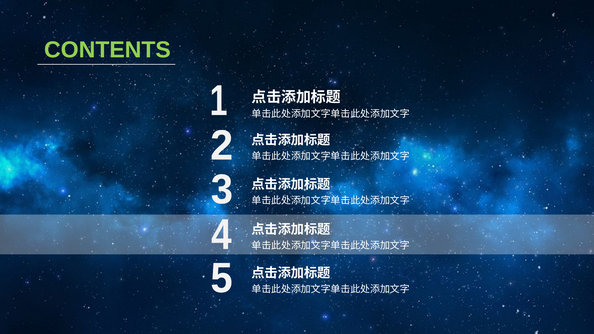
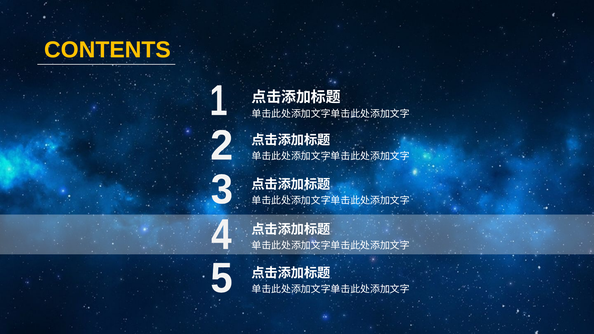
CONTENTS colour: light green -> yellow (108, 50)
